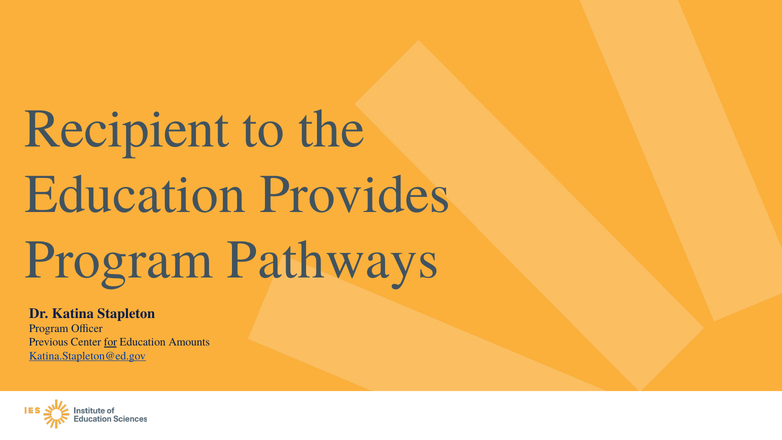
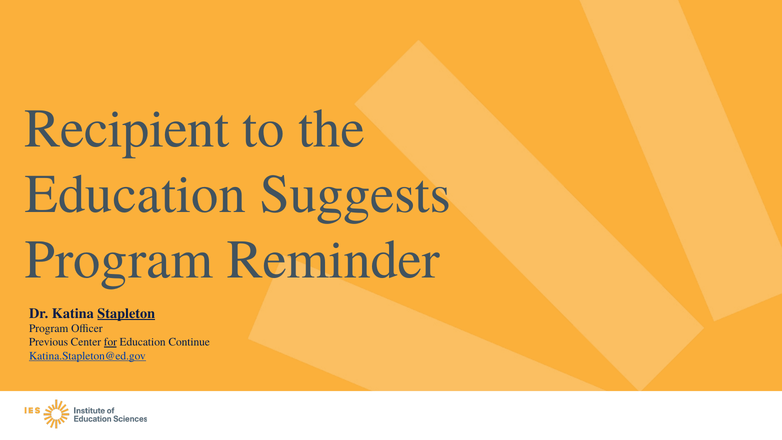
Provides: Provides -> Suggests (355, 194)
Pathways: Pathways -> Reminder (333, 260)
Stapleton underline: none -> present (126, 313)
Amounts: Amounts -> Continue (189, 342)
